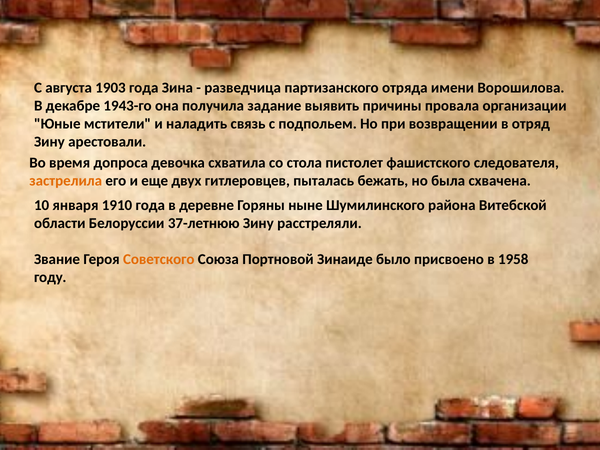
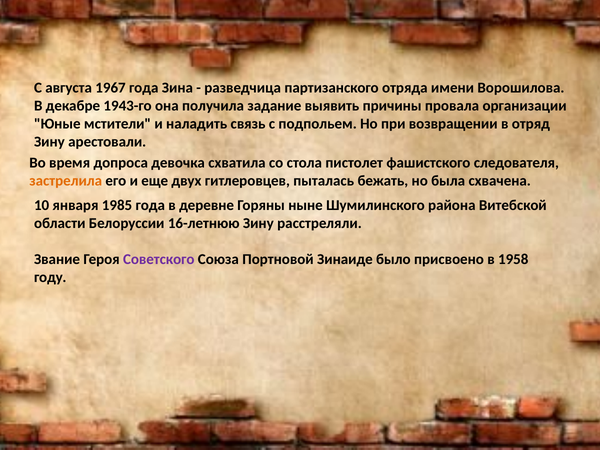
1903: 1903 -> 1967 (110, 88)
1910: 1910 -> 1985 (117, 205)
37-летнюю: 37-летнюю -> 16-летнюю (204, 223)
Советского colour: orange -> purple (159, 259)
